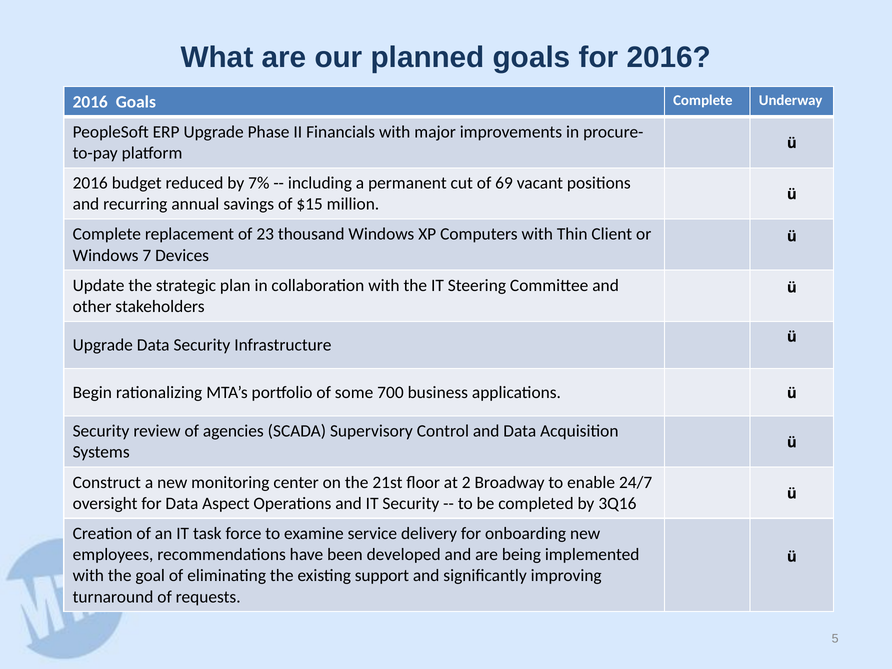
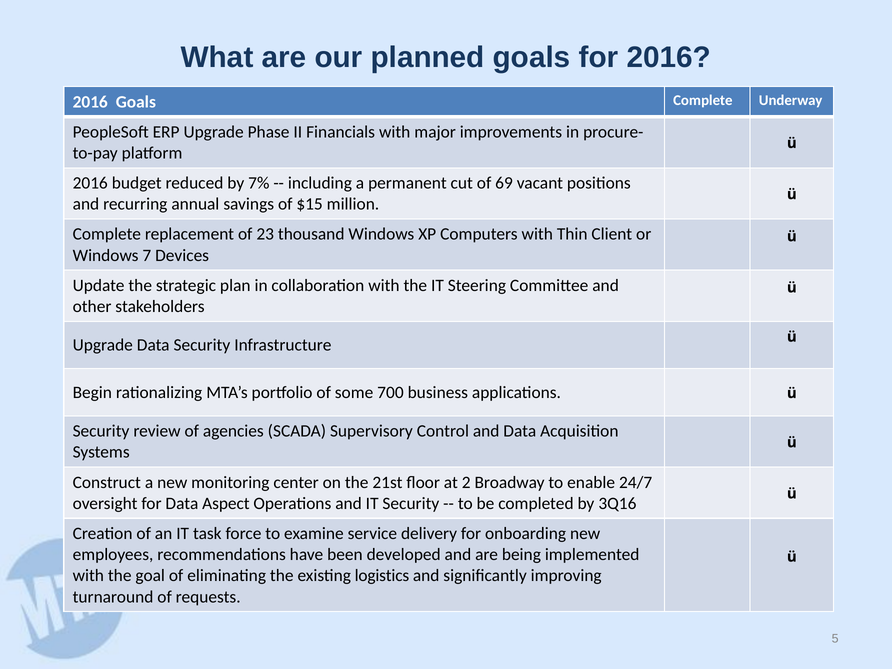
support: support -> logistics (382, 576)
